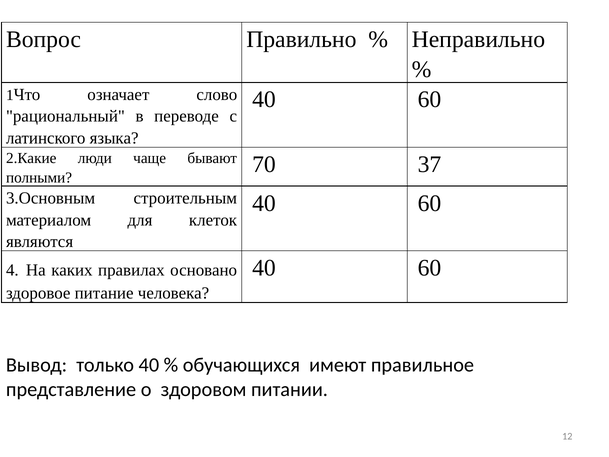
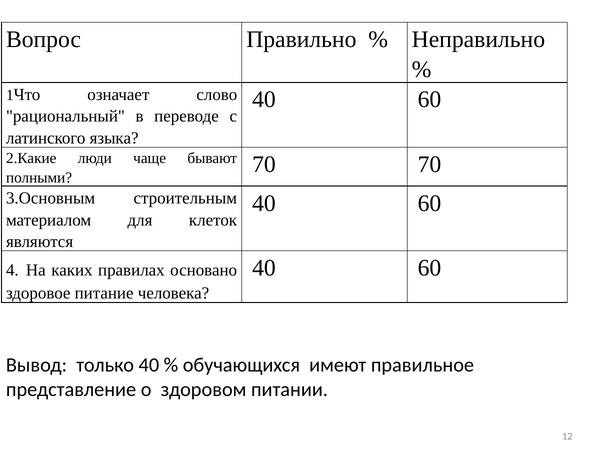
70 37: 37 -> 70 (429, 164)
